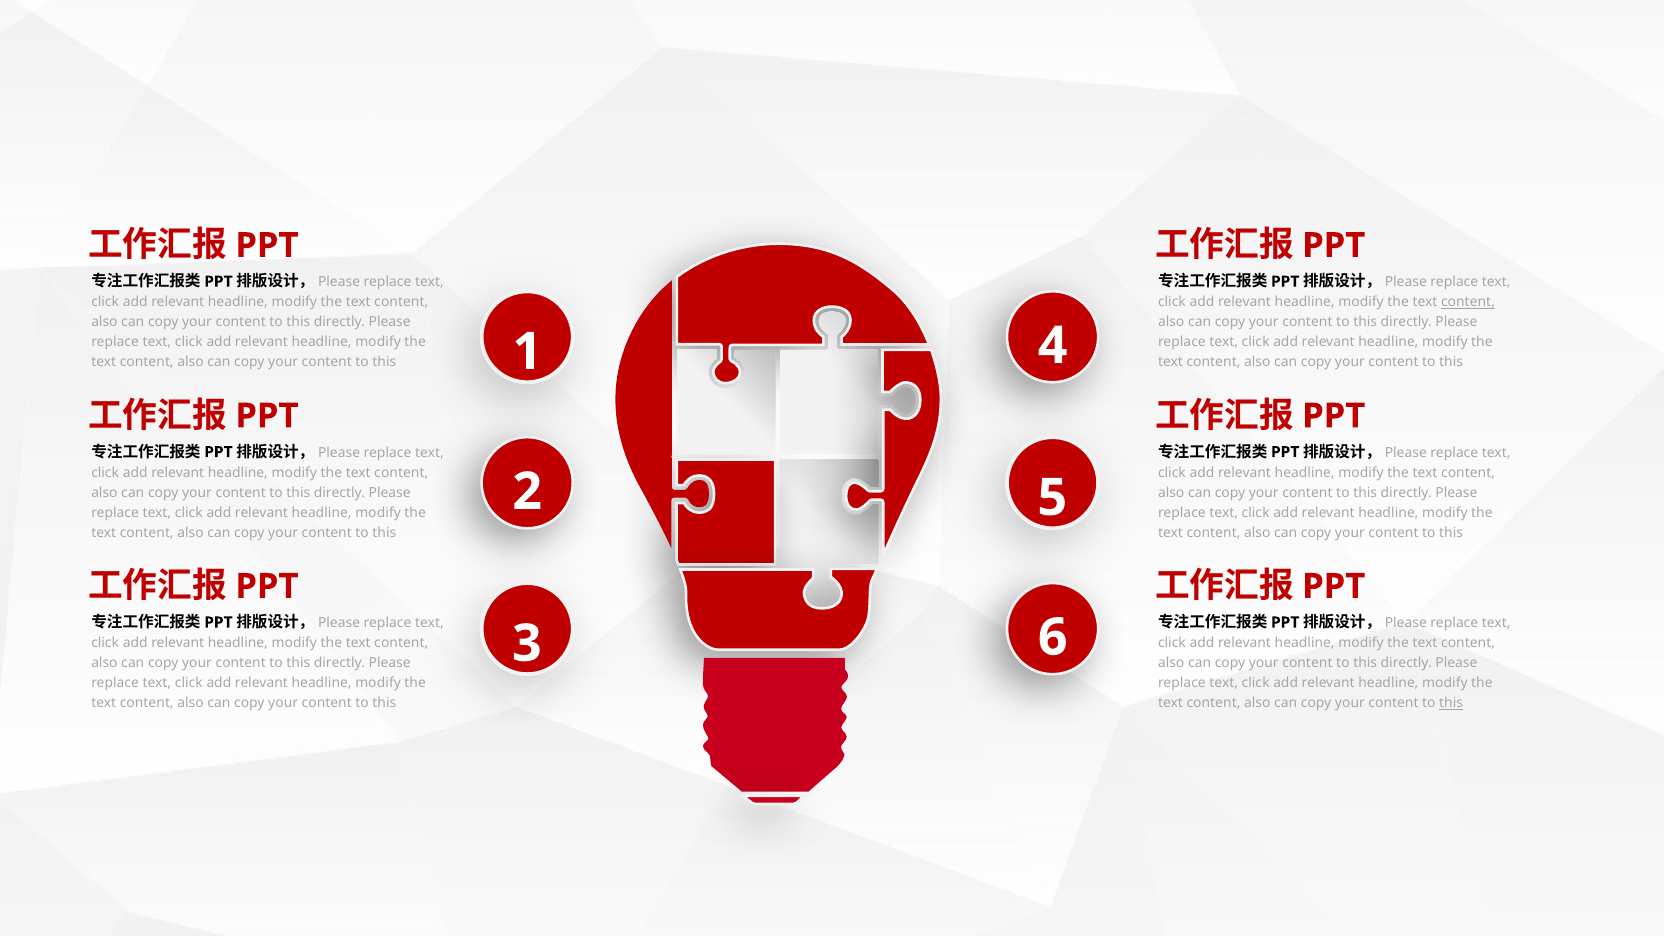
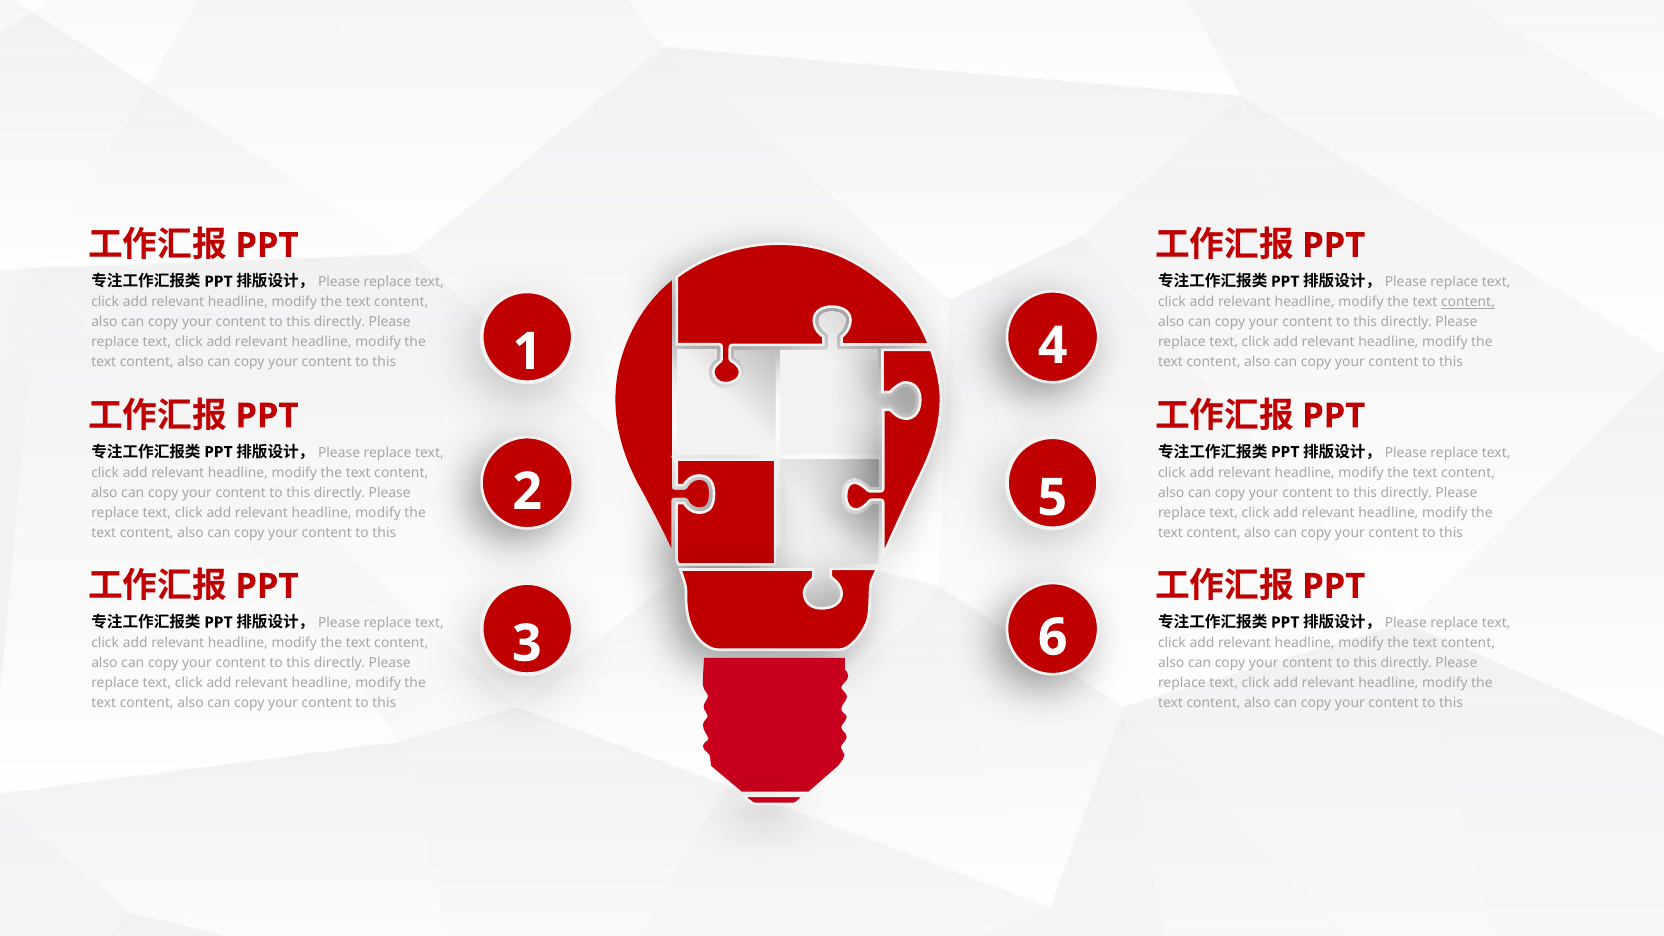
this underline: present -> none (1451, 703)
